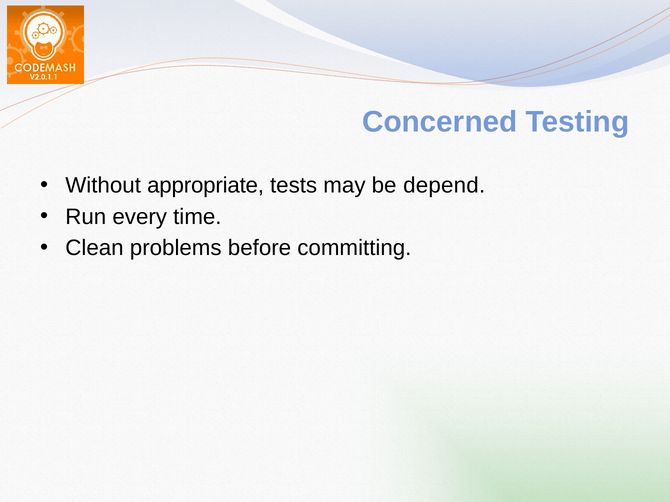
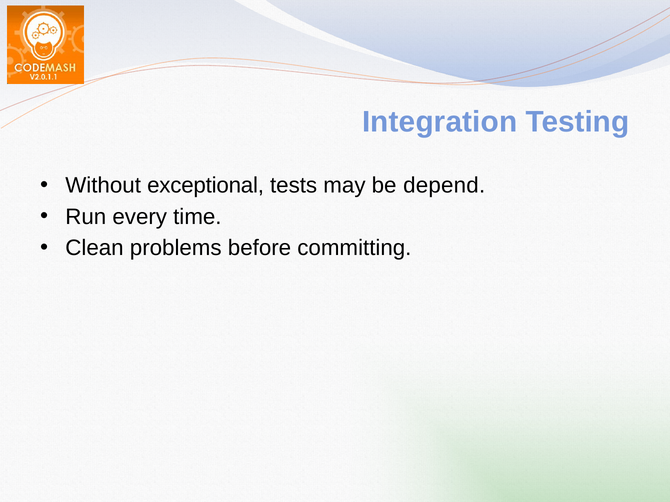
Concerned: Concerned -> Integration (440, 122)
appropriate: appropriate -> exceptional (206, 186)
